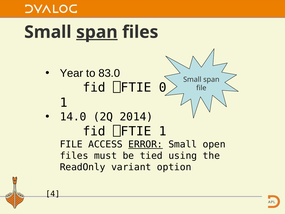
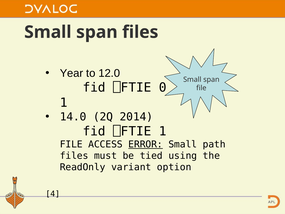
span underline: present -> none (97, 32)
83.0: 83.0 -> 12.0 (109, 73)
open: open -> path (214, 144)
